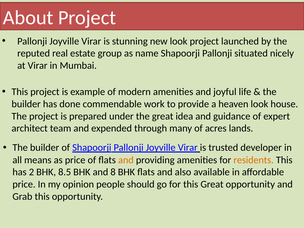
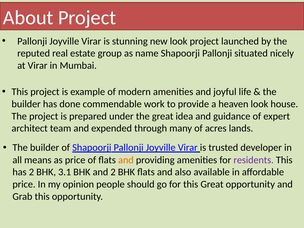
residents colour: orange -> purple (254, 160)
8.5: 8.5 -> 3.1 (65, 172)
and 8: 8 -> 2 (113, 172)
